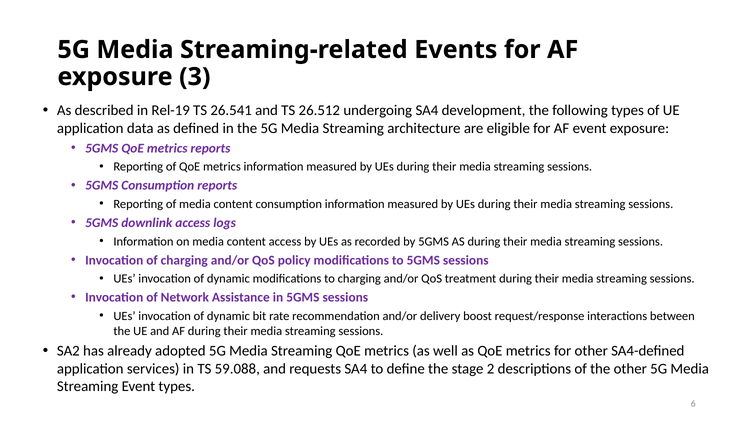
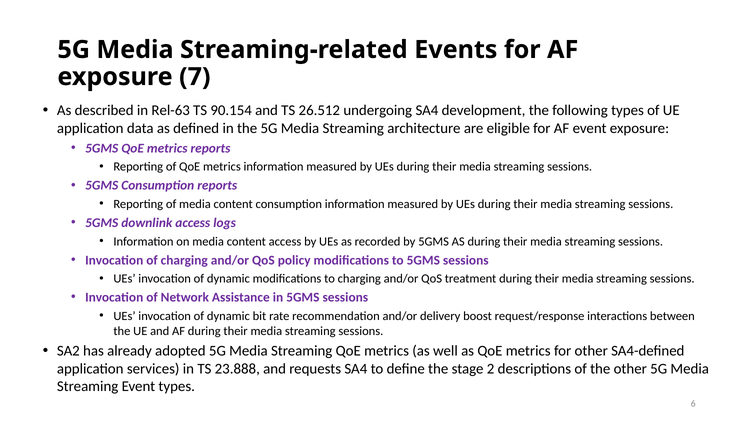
3: 3 -> 7 (195, 77)
Rel-19: Rel-19 -> Rel-63 (171, 111)
26.541: 26.541 -> 90.154 (231, 111)
59.088: 59.088 -> 23.888 (237, 369)
